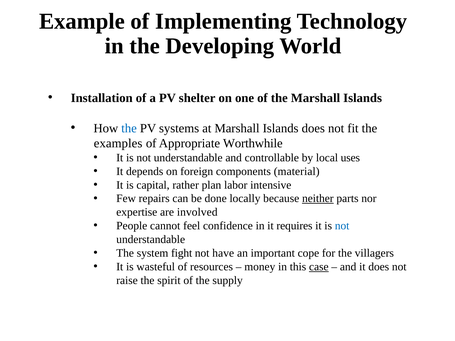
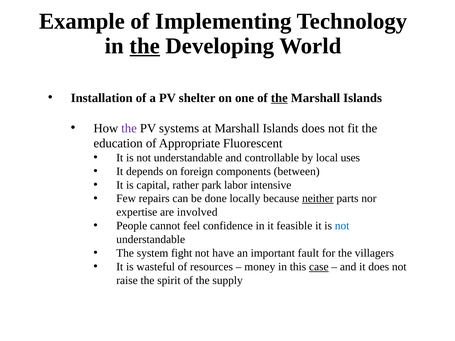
the underline: none -> present (145, 46)
the underline: none -> present (279, 98)
the colour: blue -> purple (129, 128)
examples: examples -> education (118, 143)
Worthwhile: Worthwhile -> Fluorescent (253, 143)
material: material -> between (297, 171)
plan: plan -> park (212, 185)
requires: requires -> feasible (294, 226)
cope: cope -> fault (308, 253)
